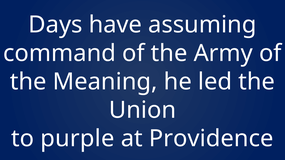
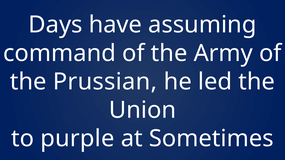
Meaning: Meaning -> Prussian (105, 82)
Providence: Providence -> Sometimes (211, 139)
